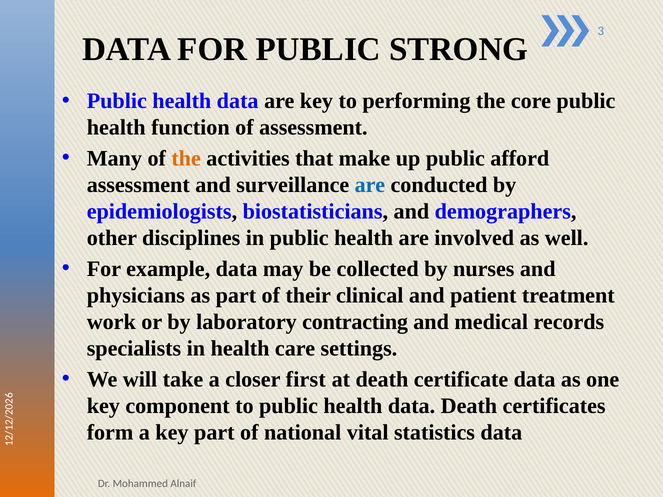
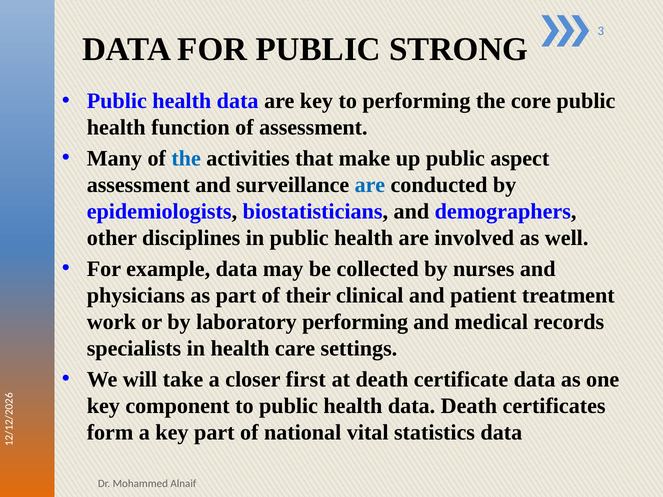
the colour: orange -> blue (186, 158)
afford: afford -> aspect (520, 158)
laboratory contracting: contracting -> performing (355, 322)
